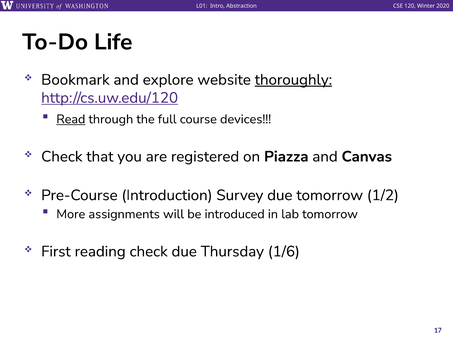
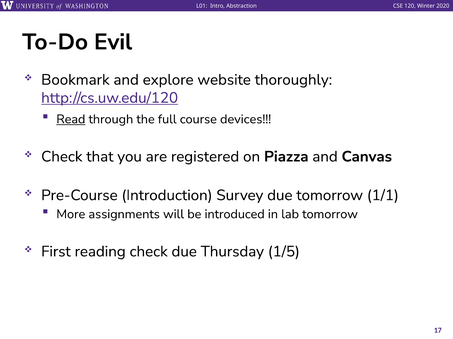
Life: Life -> Evil (113, 42)
thoroughly underline: present -> none (293, 80)
1/2: 1/2 -> 1/1 (383, 196)
1/6: 1/6 -> 1/5 (284, 252)
